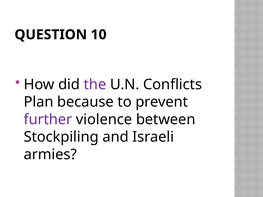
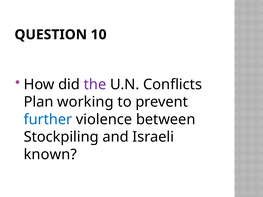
because: because -> working (85, 102)
further colour: purple -> blue (48, 120)
armies: armies -> known (50, 155)
